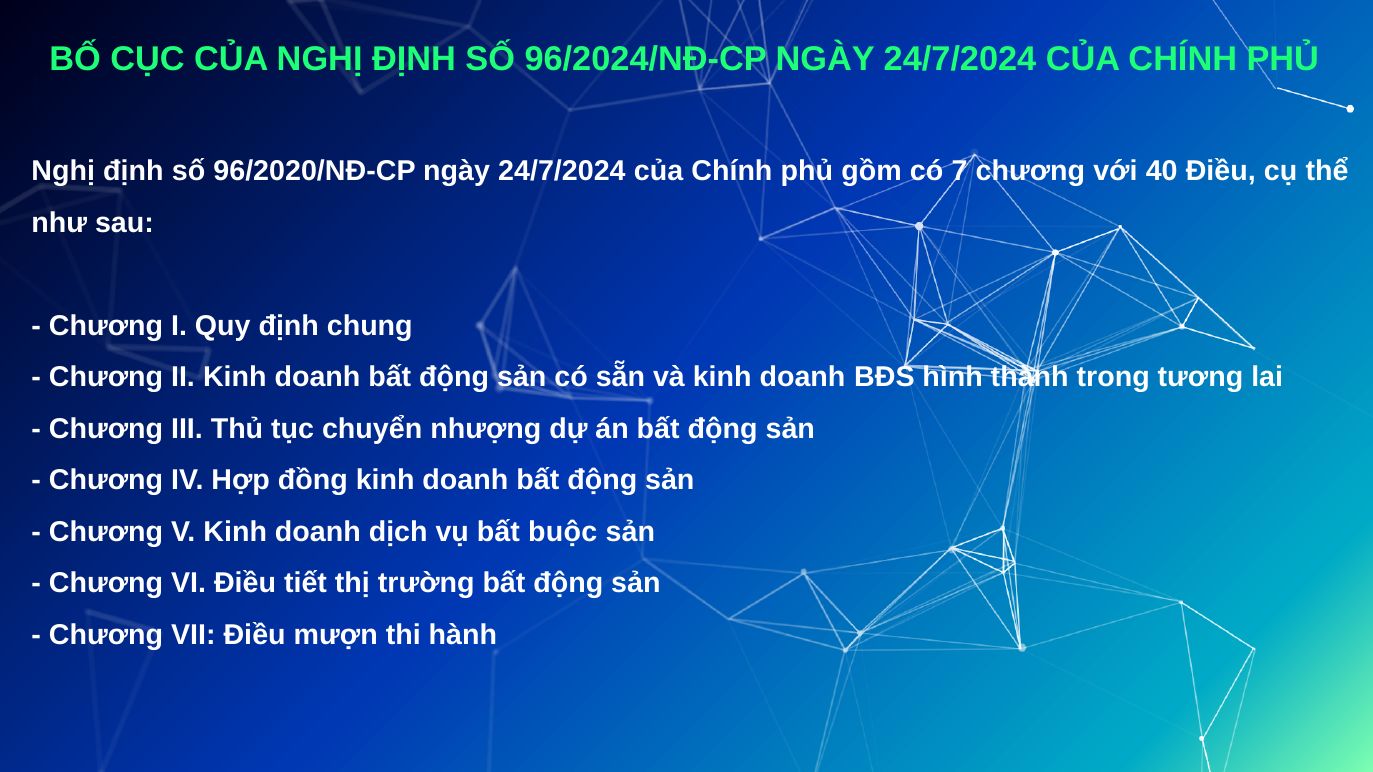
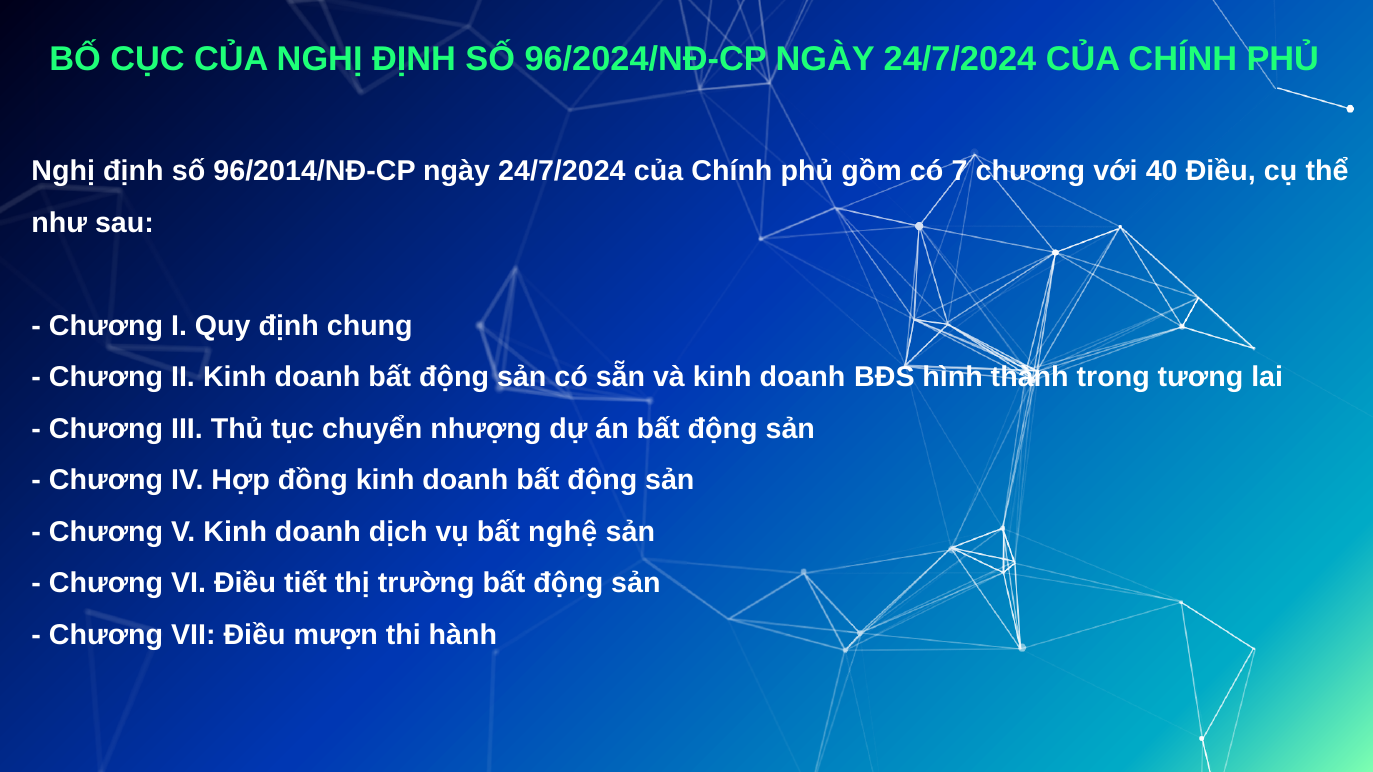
96/2020/NĐ-CP: 96/2020/NĐ-CP -> 96/2014/NĐ-CP (315, 171)
buộc: buộc -> nghệ (563, 532)
